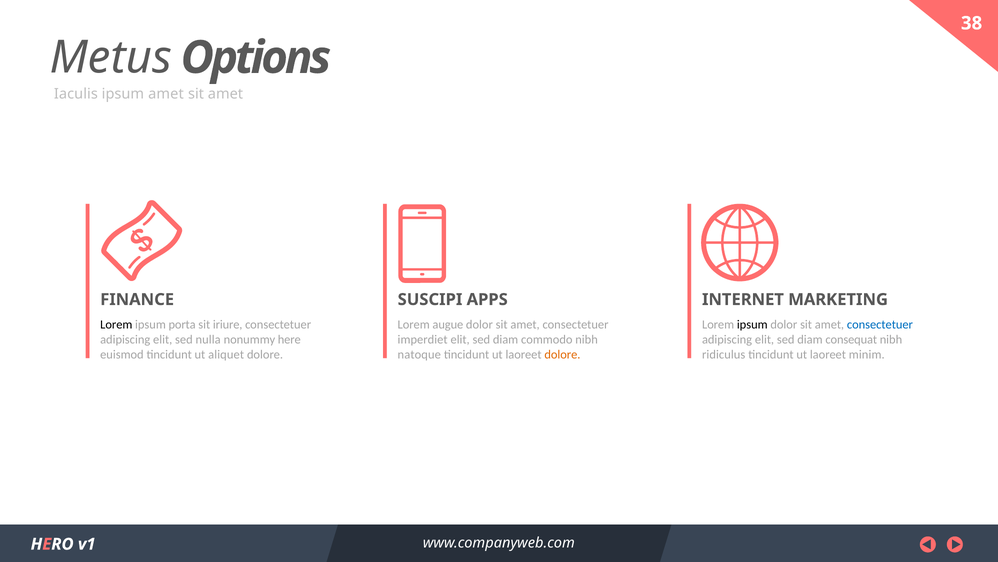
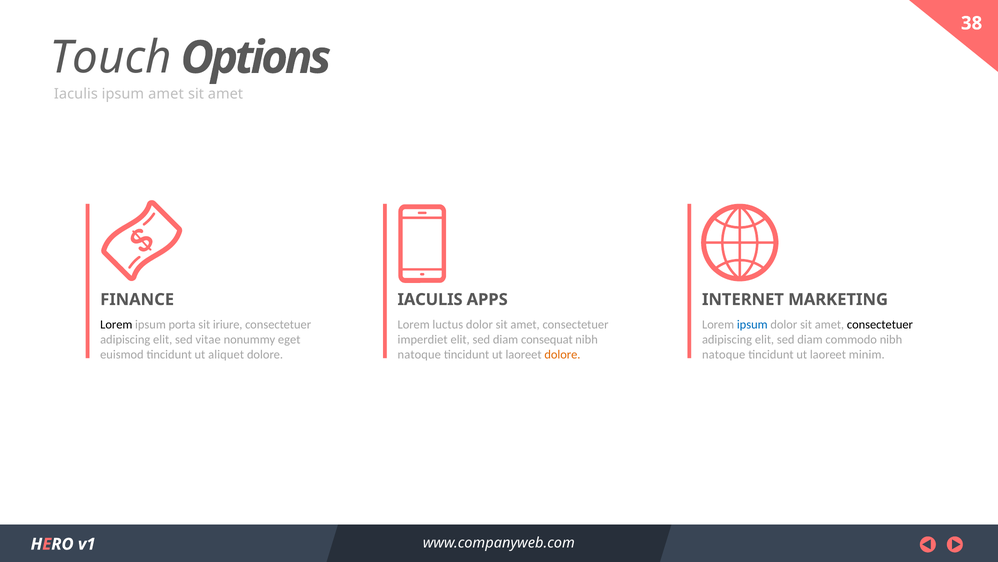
Metus: Metus -> Touch (111, 58)
SUSCIPI: SUSCIPI -> IACULIS (430, 299)
augue: augue -> luctus (448, 324)
ipsum colour: black -> blue (752, 324)
consectetuer colour: blue -> black (880, 324)
nulla: nulla -> vitae (208, 339)
here: here -> eget (289, 339)
commodo: commodo -> consequat (547, 339)
consequat: consequat -> commodo (851, 339)
ridiculus: ridiculus -> natoque (724, 354)
